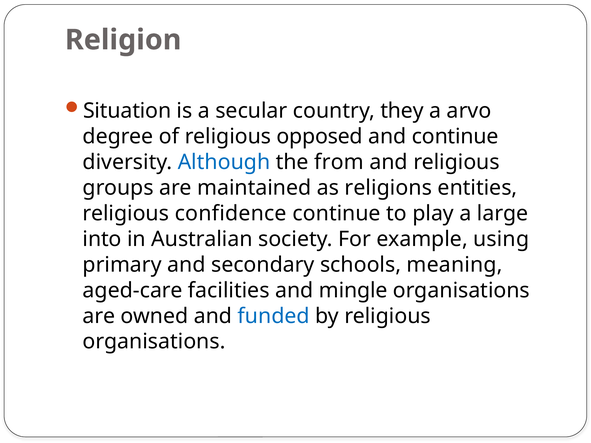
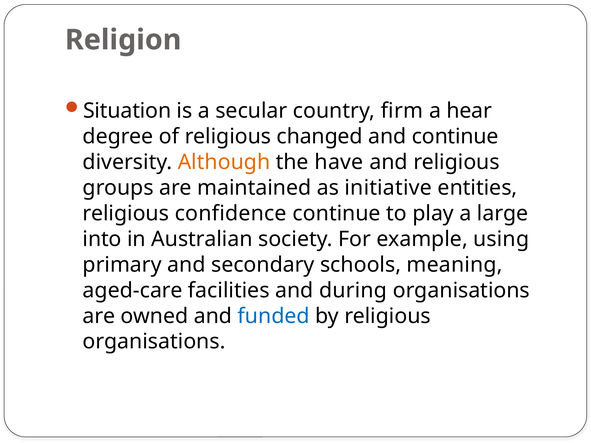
they: they -> firm (402, 111)
arvo: arvo -> hear (469, 111)
opposed: opposed -> changed (320, 136)
Although colour: blue -> orange (224, 162)
from: from -> have (339, 162)
religions: religions -> initiative (388, 188)
mingle: mingle -> during (353, 290)
